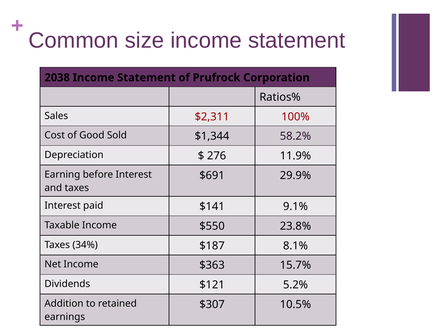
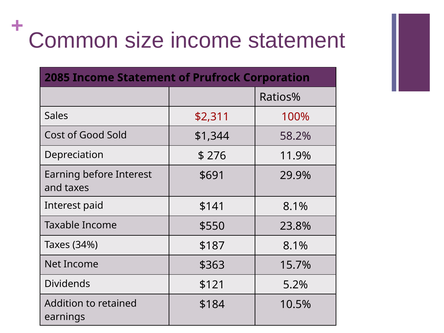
2038: 2038 -> 2085 (57, 78)
$141 9.1%: 9.1% -> 8.1% (295, 207)
$307: $307 -> $184 (212, 304)
